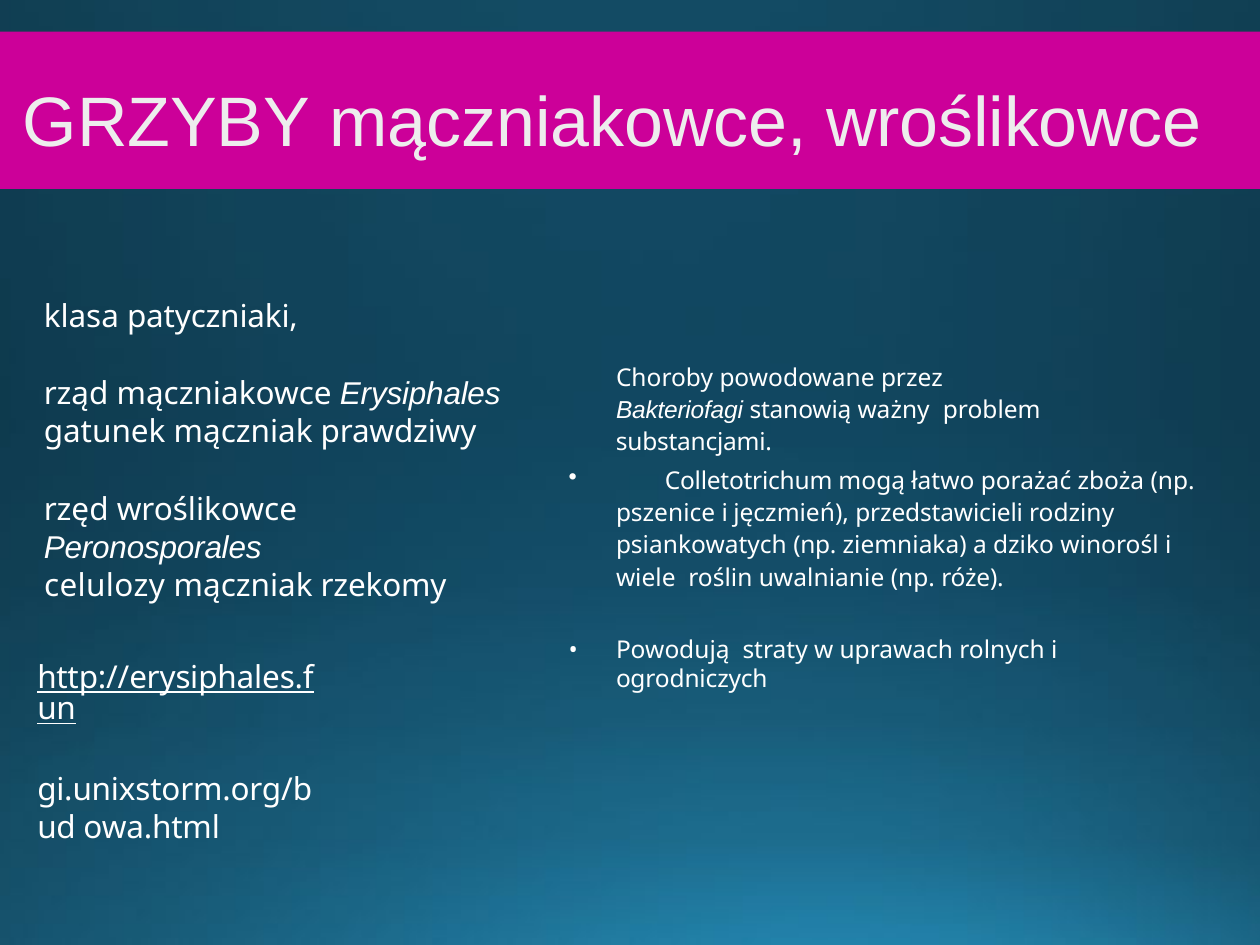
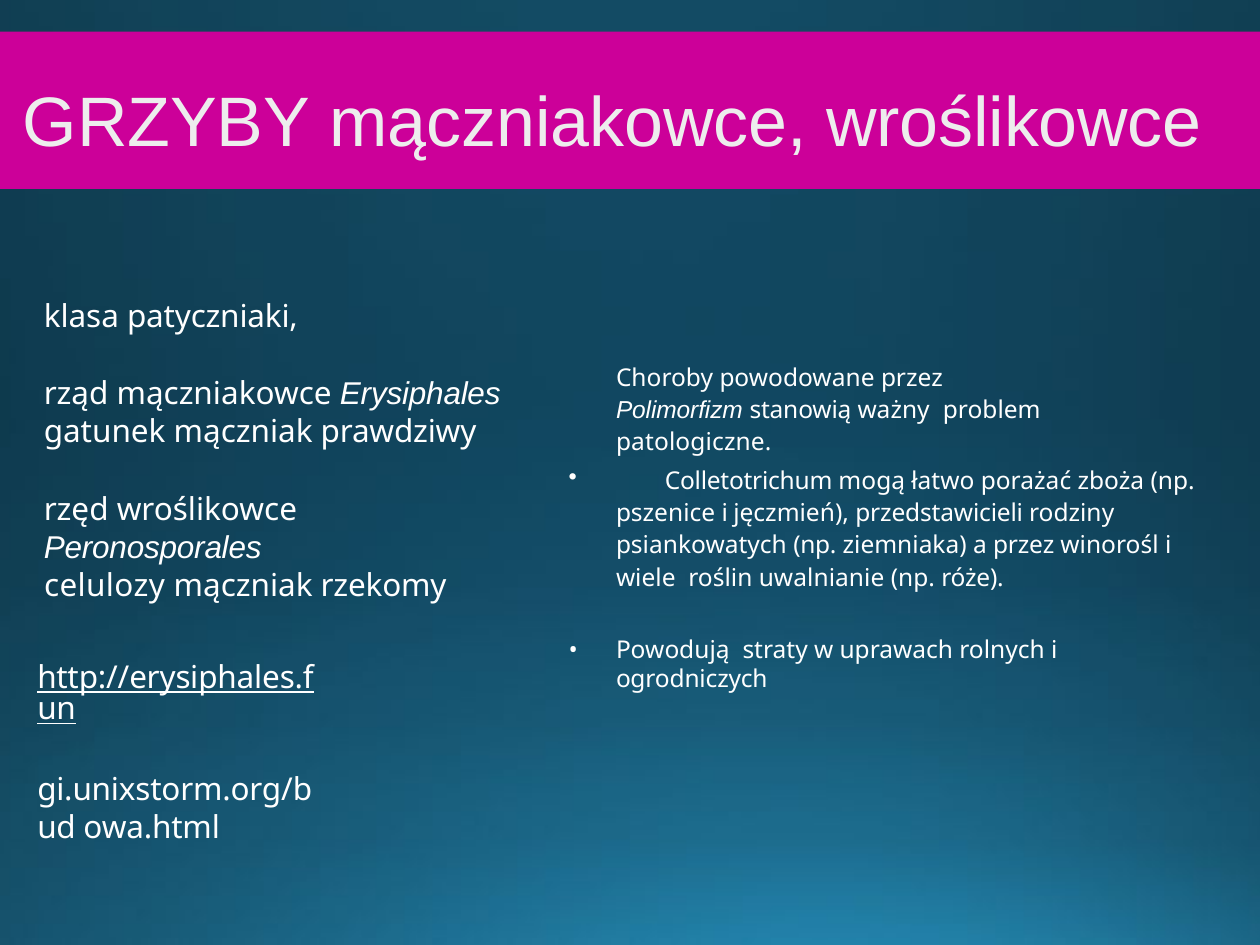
Bakteriofagi: Bakteriofagi -> Polimorfizm (679, 410)
substancjami: substancjami -> patologiczne (694, 443)
a dziko: dziko -> przez (1024, 546)
